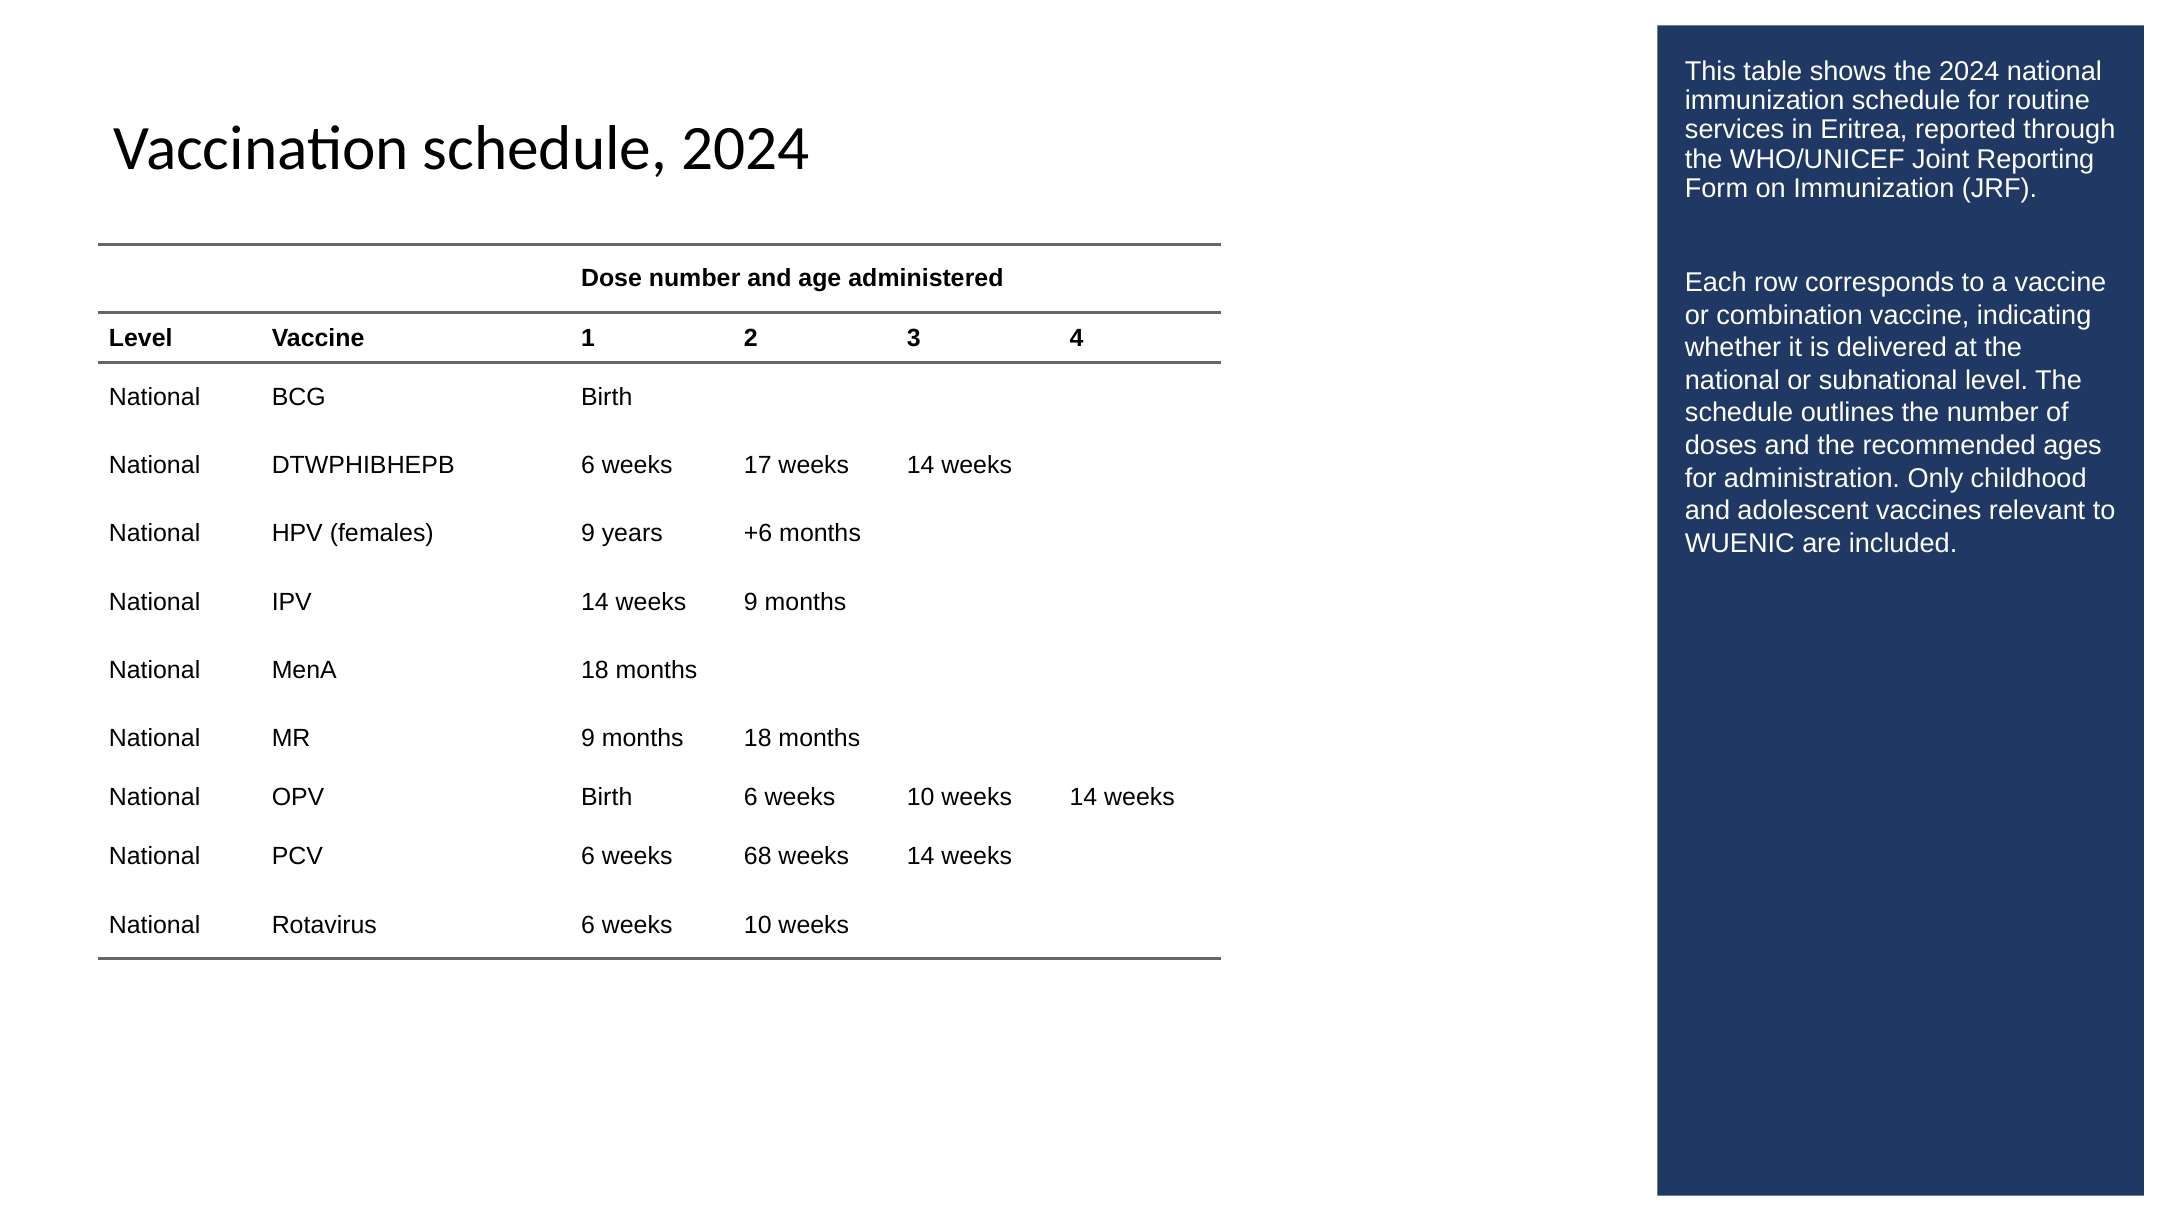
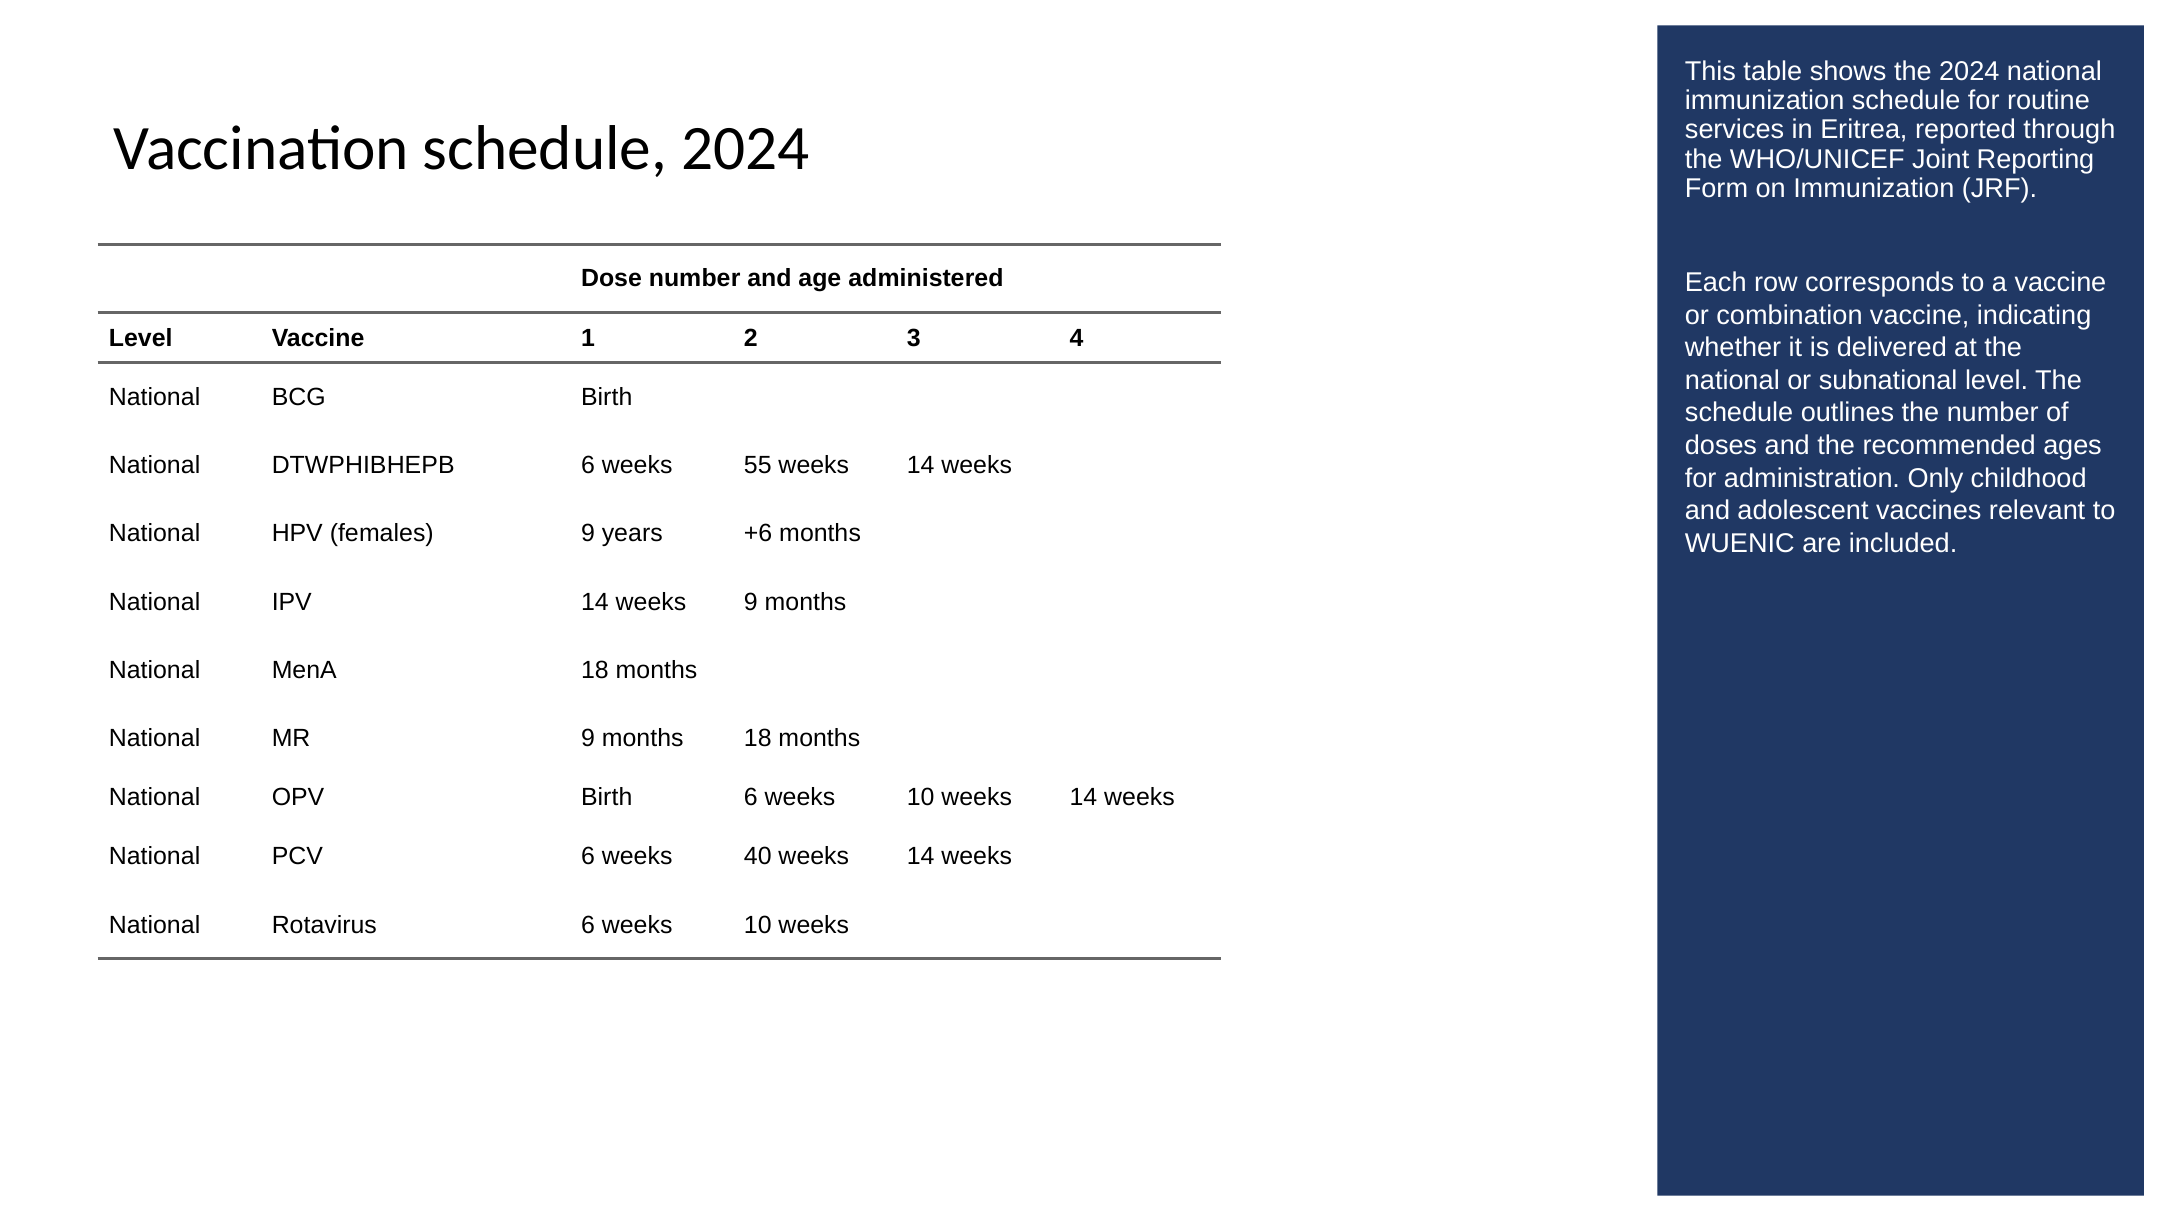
17: 17 -> 55 (758, 466)
68: 68 -> 40 (758, 857)
